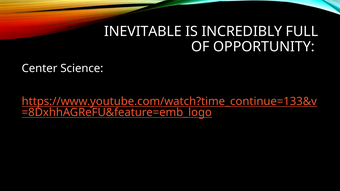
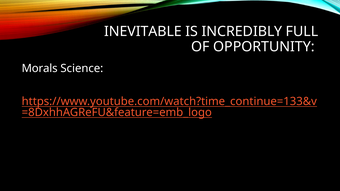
Center: Center -> Morals (40, 69)
